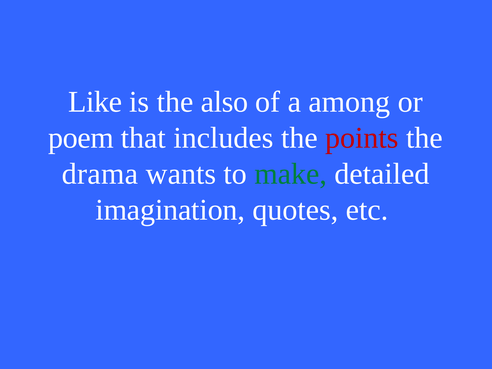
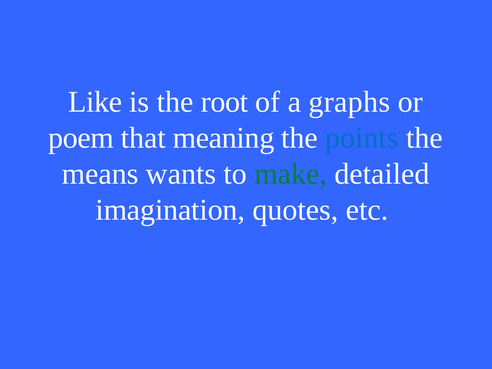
also: also -> root (224, 102)
among: among -> graphs (349, 102)
includes: includes -> meaning (224, 138)
points colour: red -> blue (362, 138)
drama: drama -> means (100, 174)
